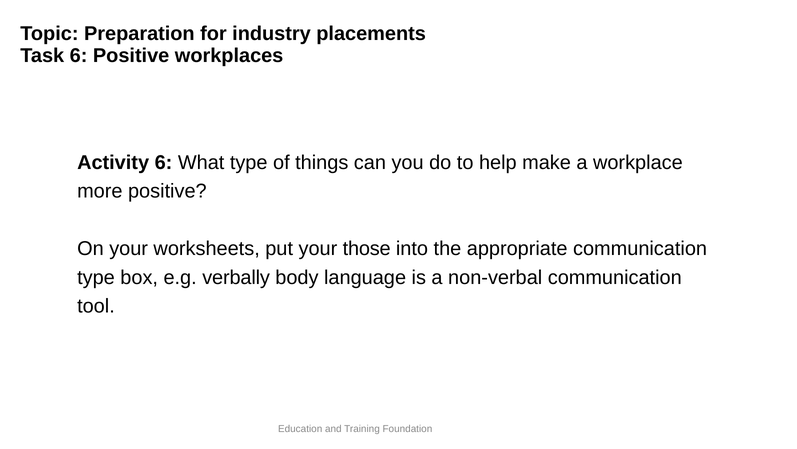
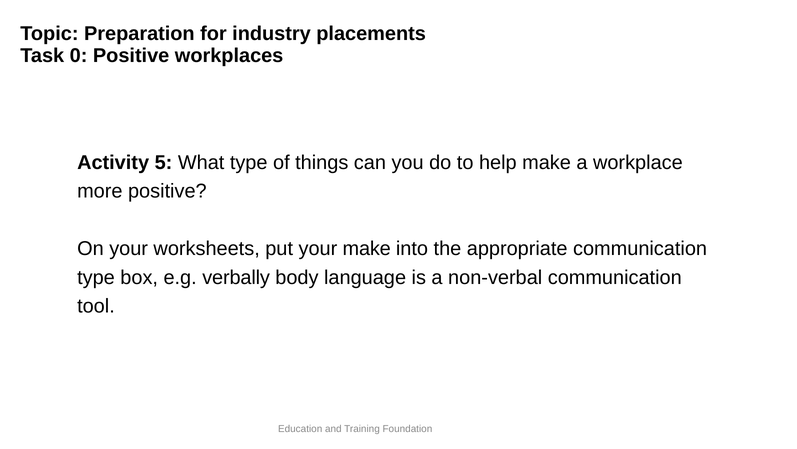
Task 6: 6 -> 0 (79, 56)
Activity 6: 6 -> 5 (163, 162)
your those: those -> make (367, 248)
